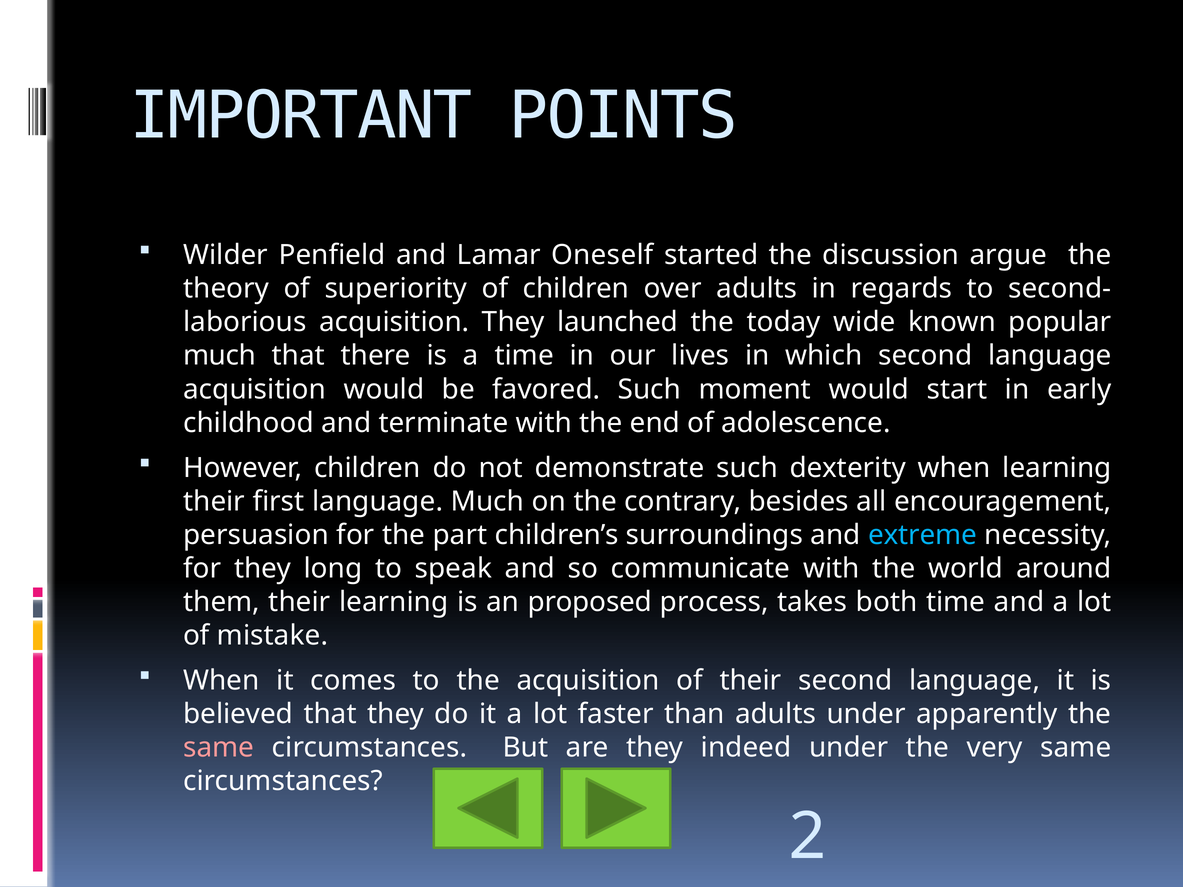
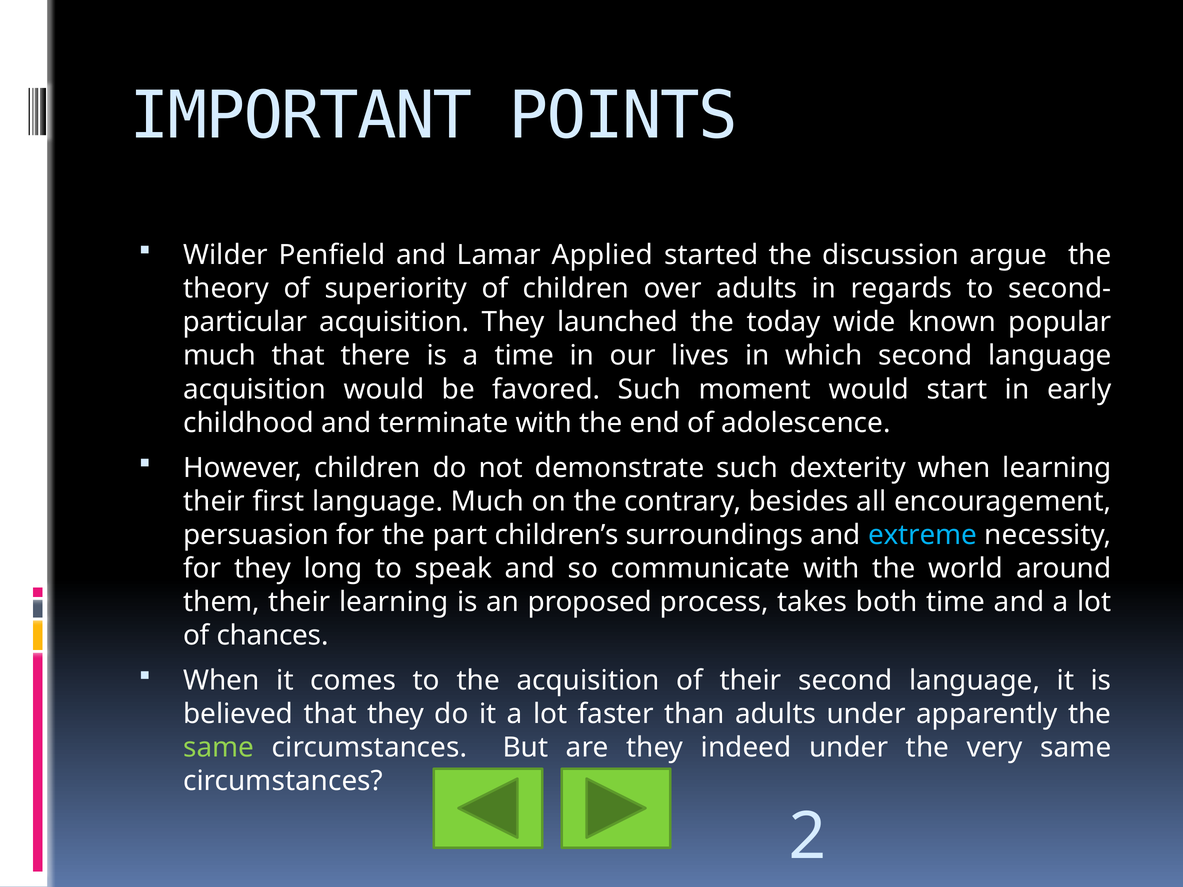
Oneself: Oneself -> Applied (602, 255)
laborious: laborious -> particular (245, 322)
mistake: mistake -> chances (273, 636)
same colour: pink -> light green (219, 748)
